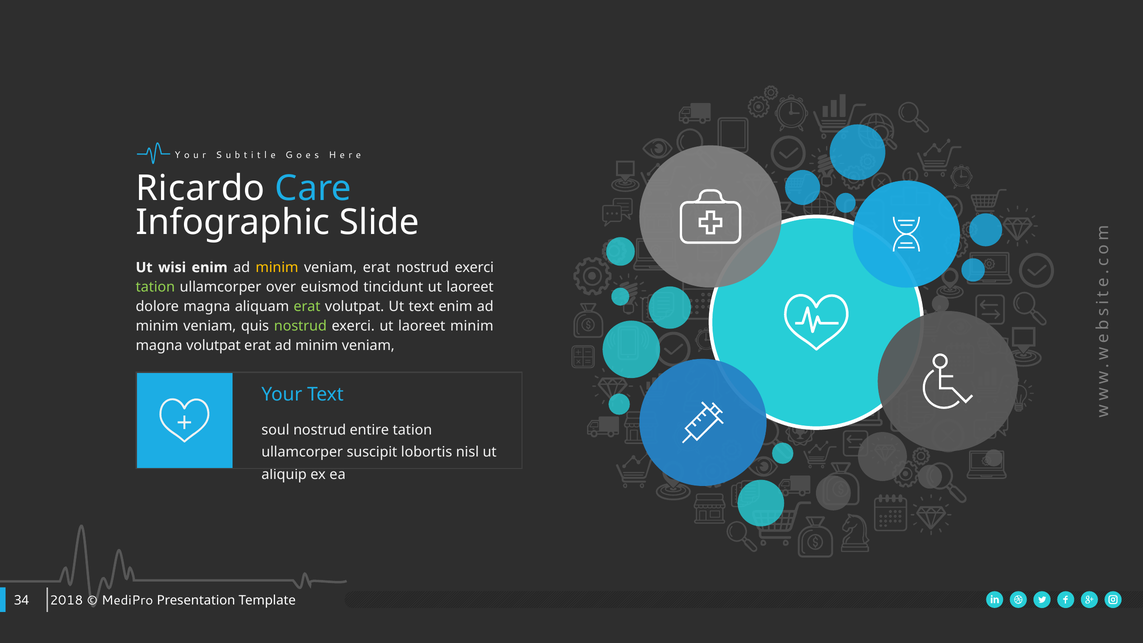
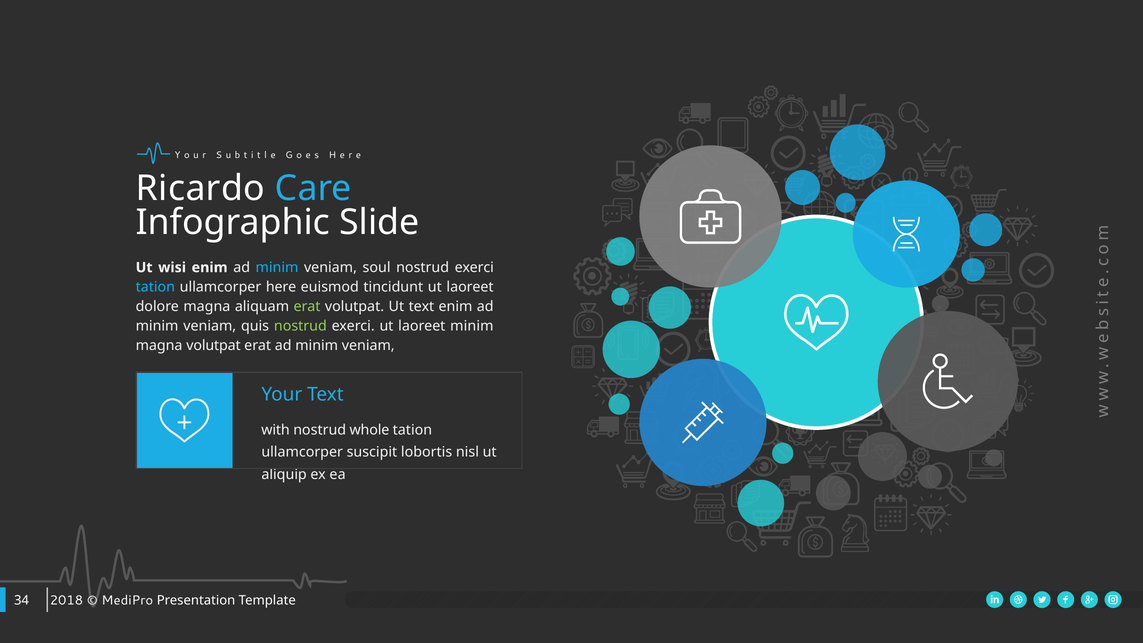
minim colour: yellow -> light blue (277, 267)
veniam erat: erat -> soul (377, 267)
tation colour: light green -> light blue (155, 287)
over: over -> here (281, 287)
soul: soul -> with (276, 430)
entire: entire -> whole (369, 430)
